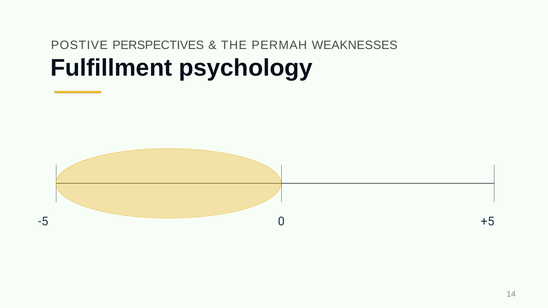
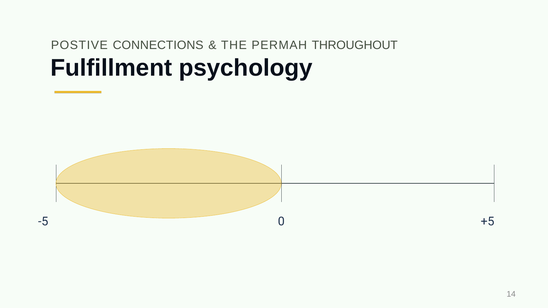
PERSPECTIVES: PERSPECTIVES -> CONNECTIONS (158, 45)
WEAKNESSES: WEAKNESSES -> THROUGHOUT (355, 45)
